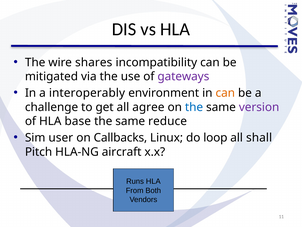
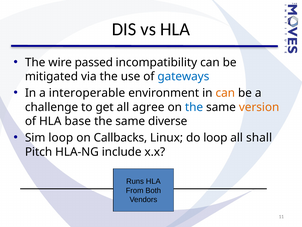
shares: shares -> passed (94, 62)
gateways colour: purple -> blue (183, 76)
interoperably: interoperably -> interoperable (87, 93)
version colour: purple -> orange (259, 107)
reduce: reduce -> diverse (168, 121)
Sim user: user -> loop (61, 137)
aircraft: aircraft -> include (122, 152)
